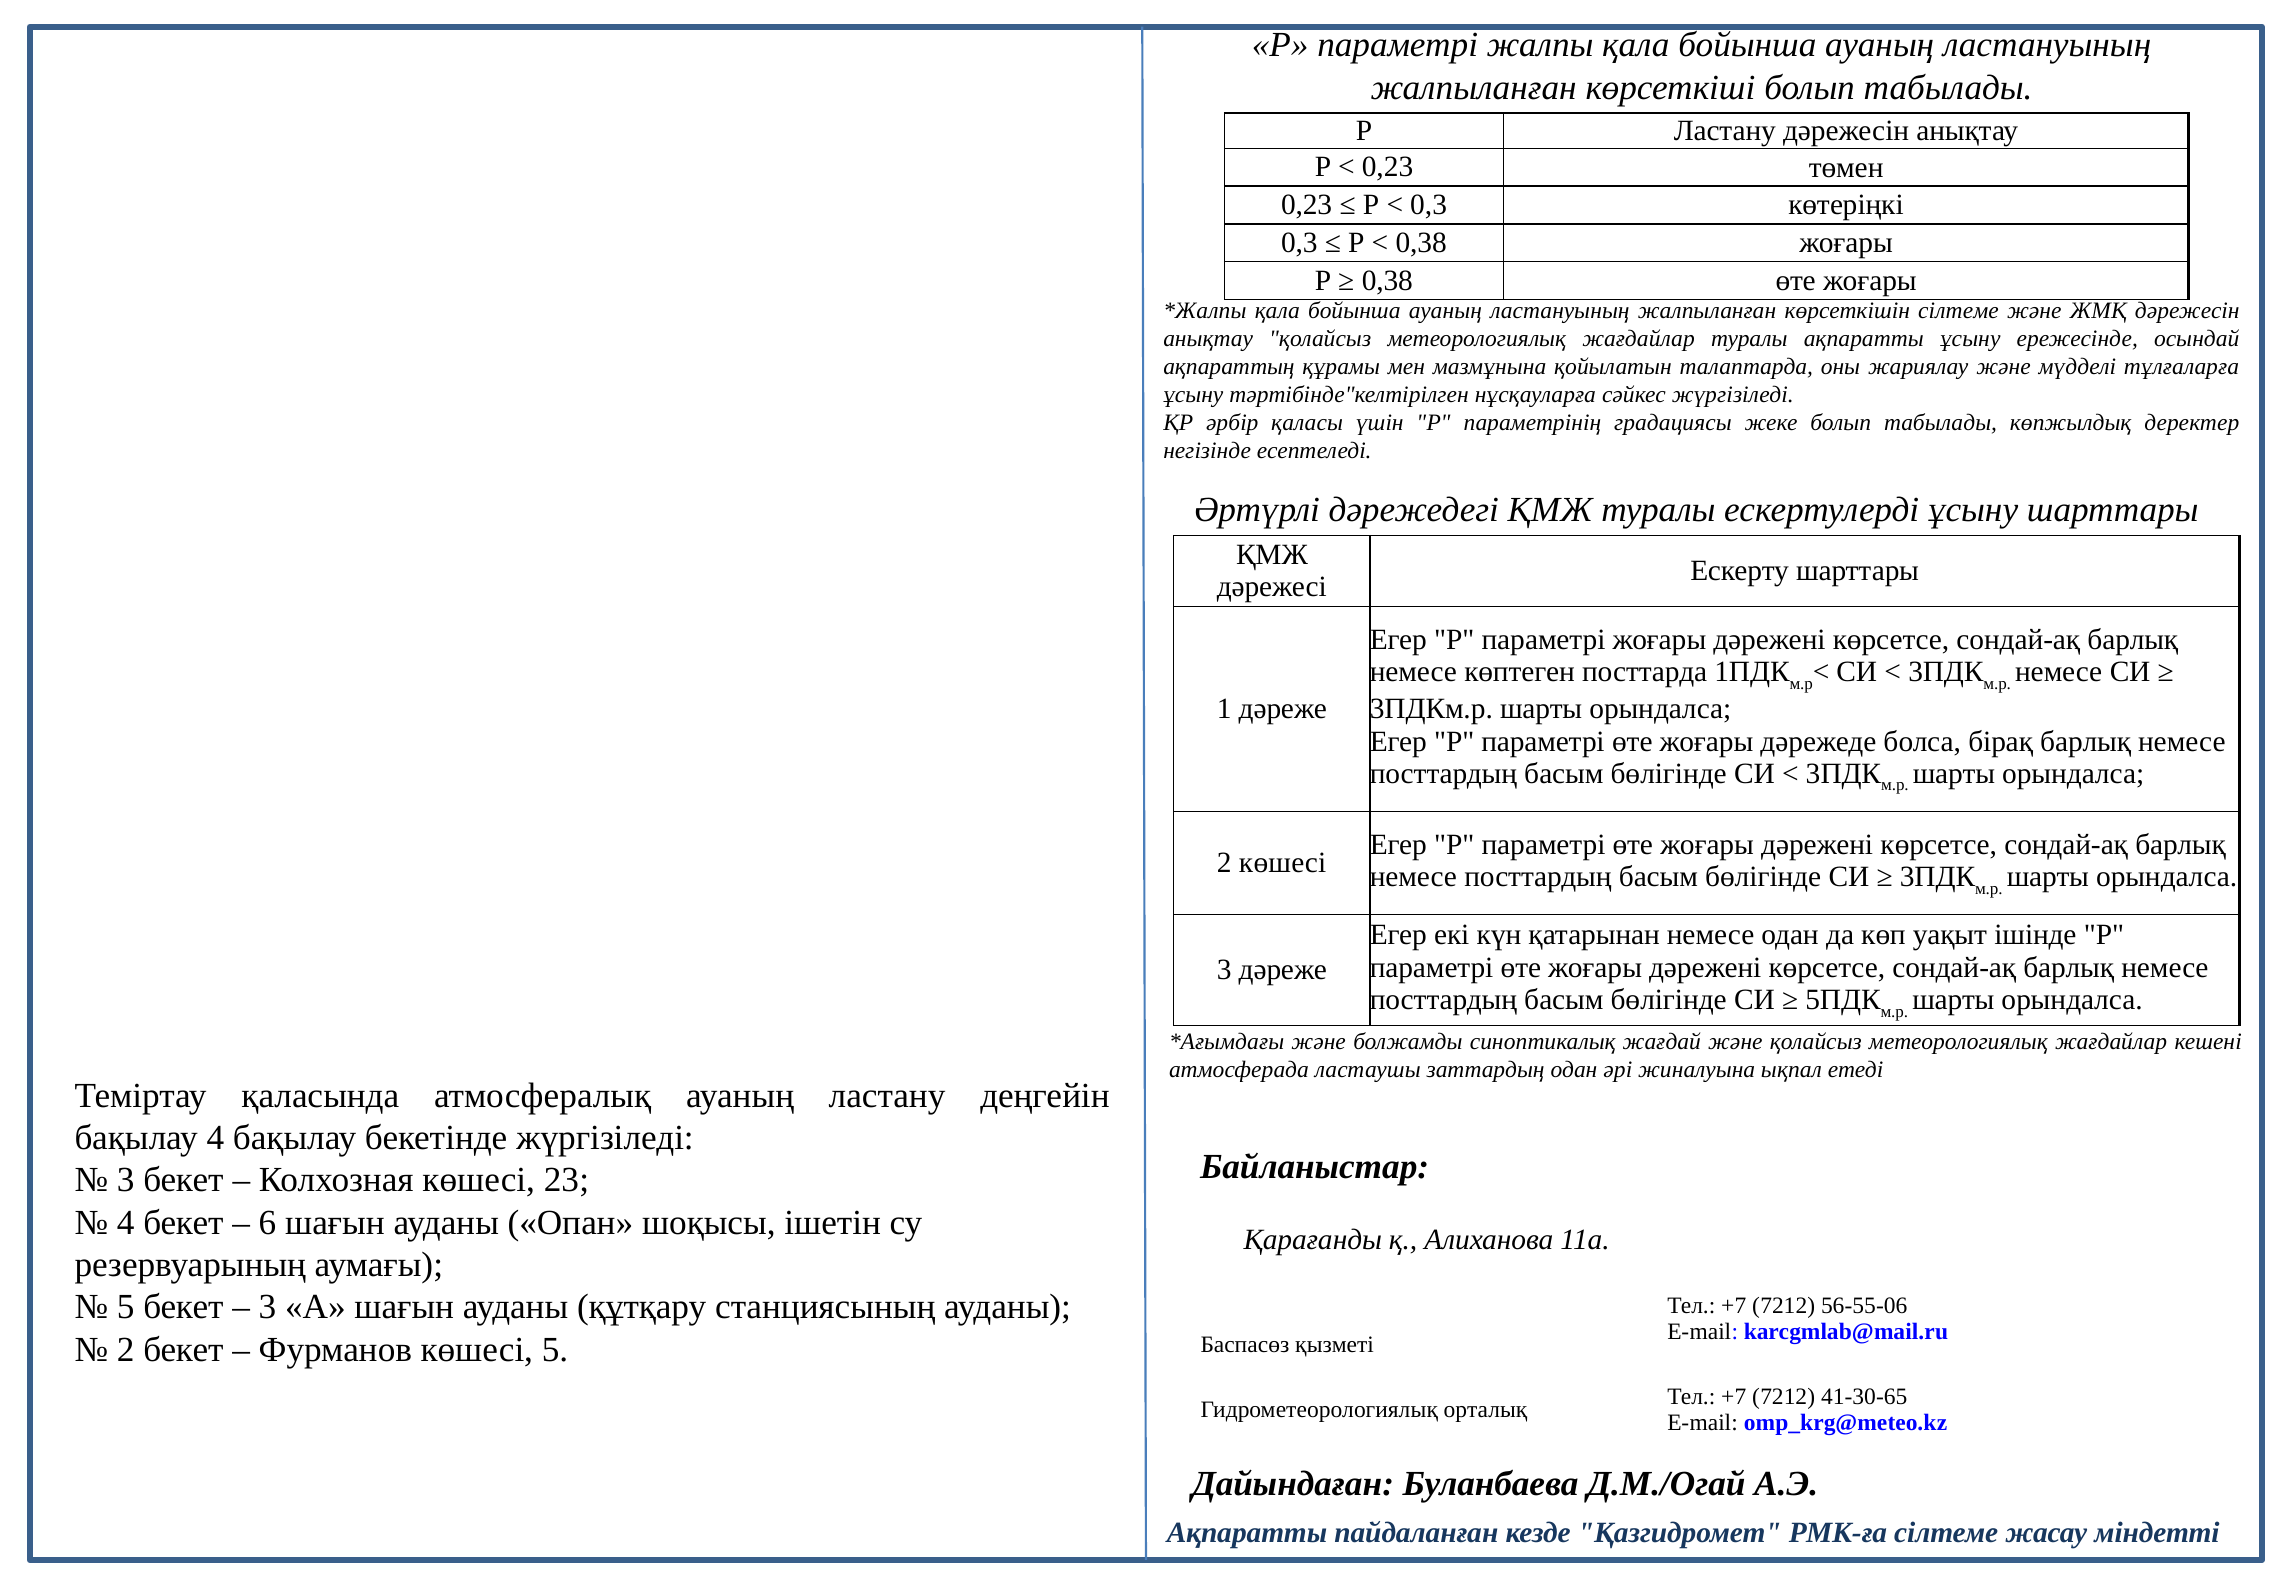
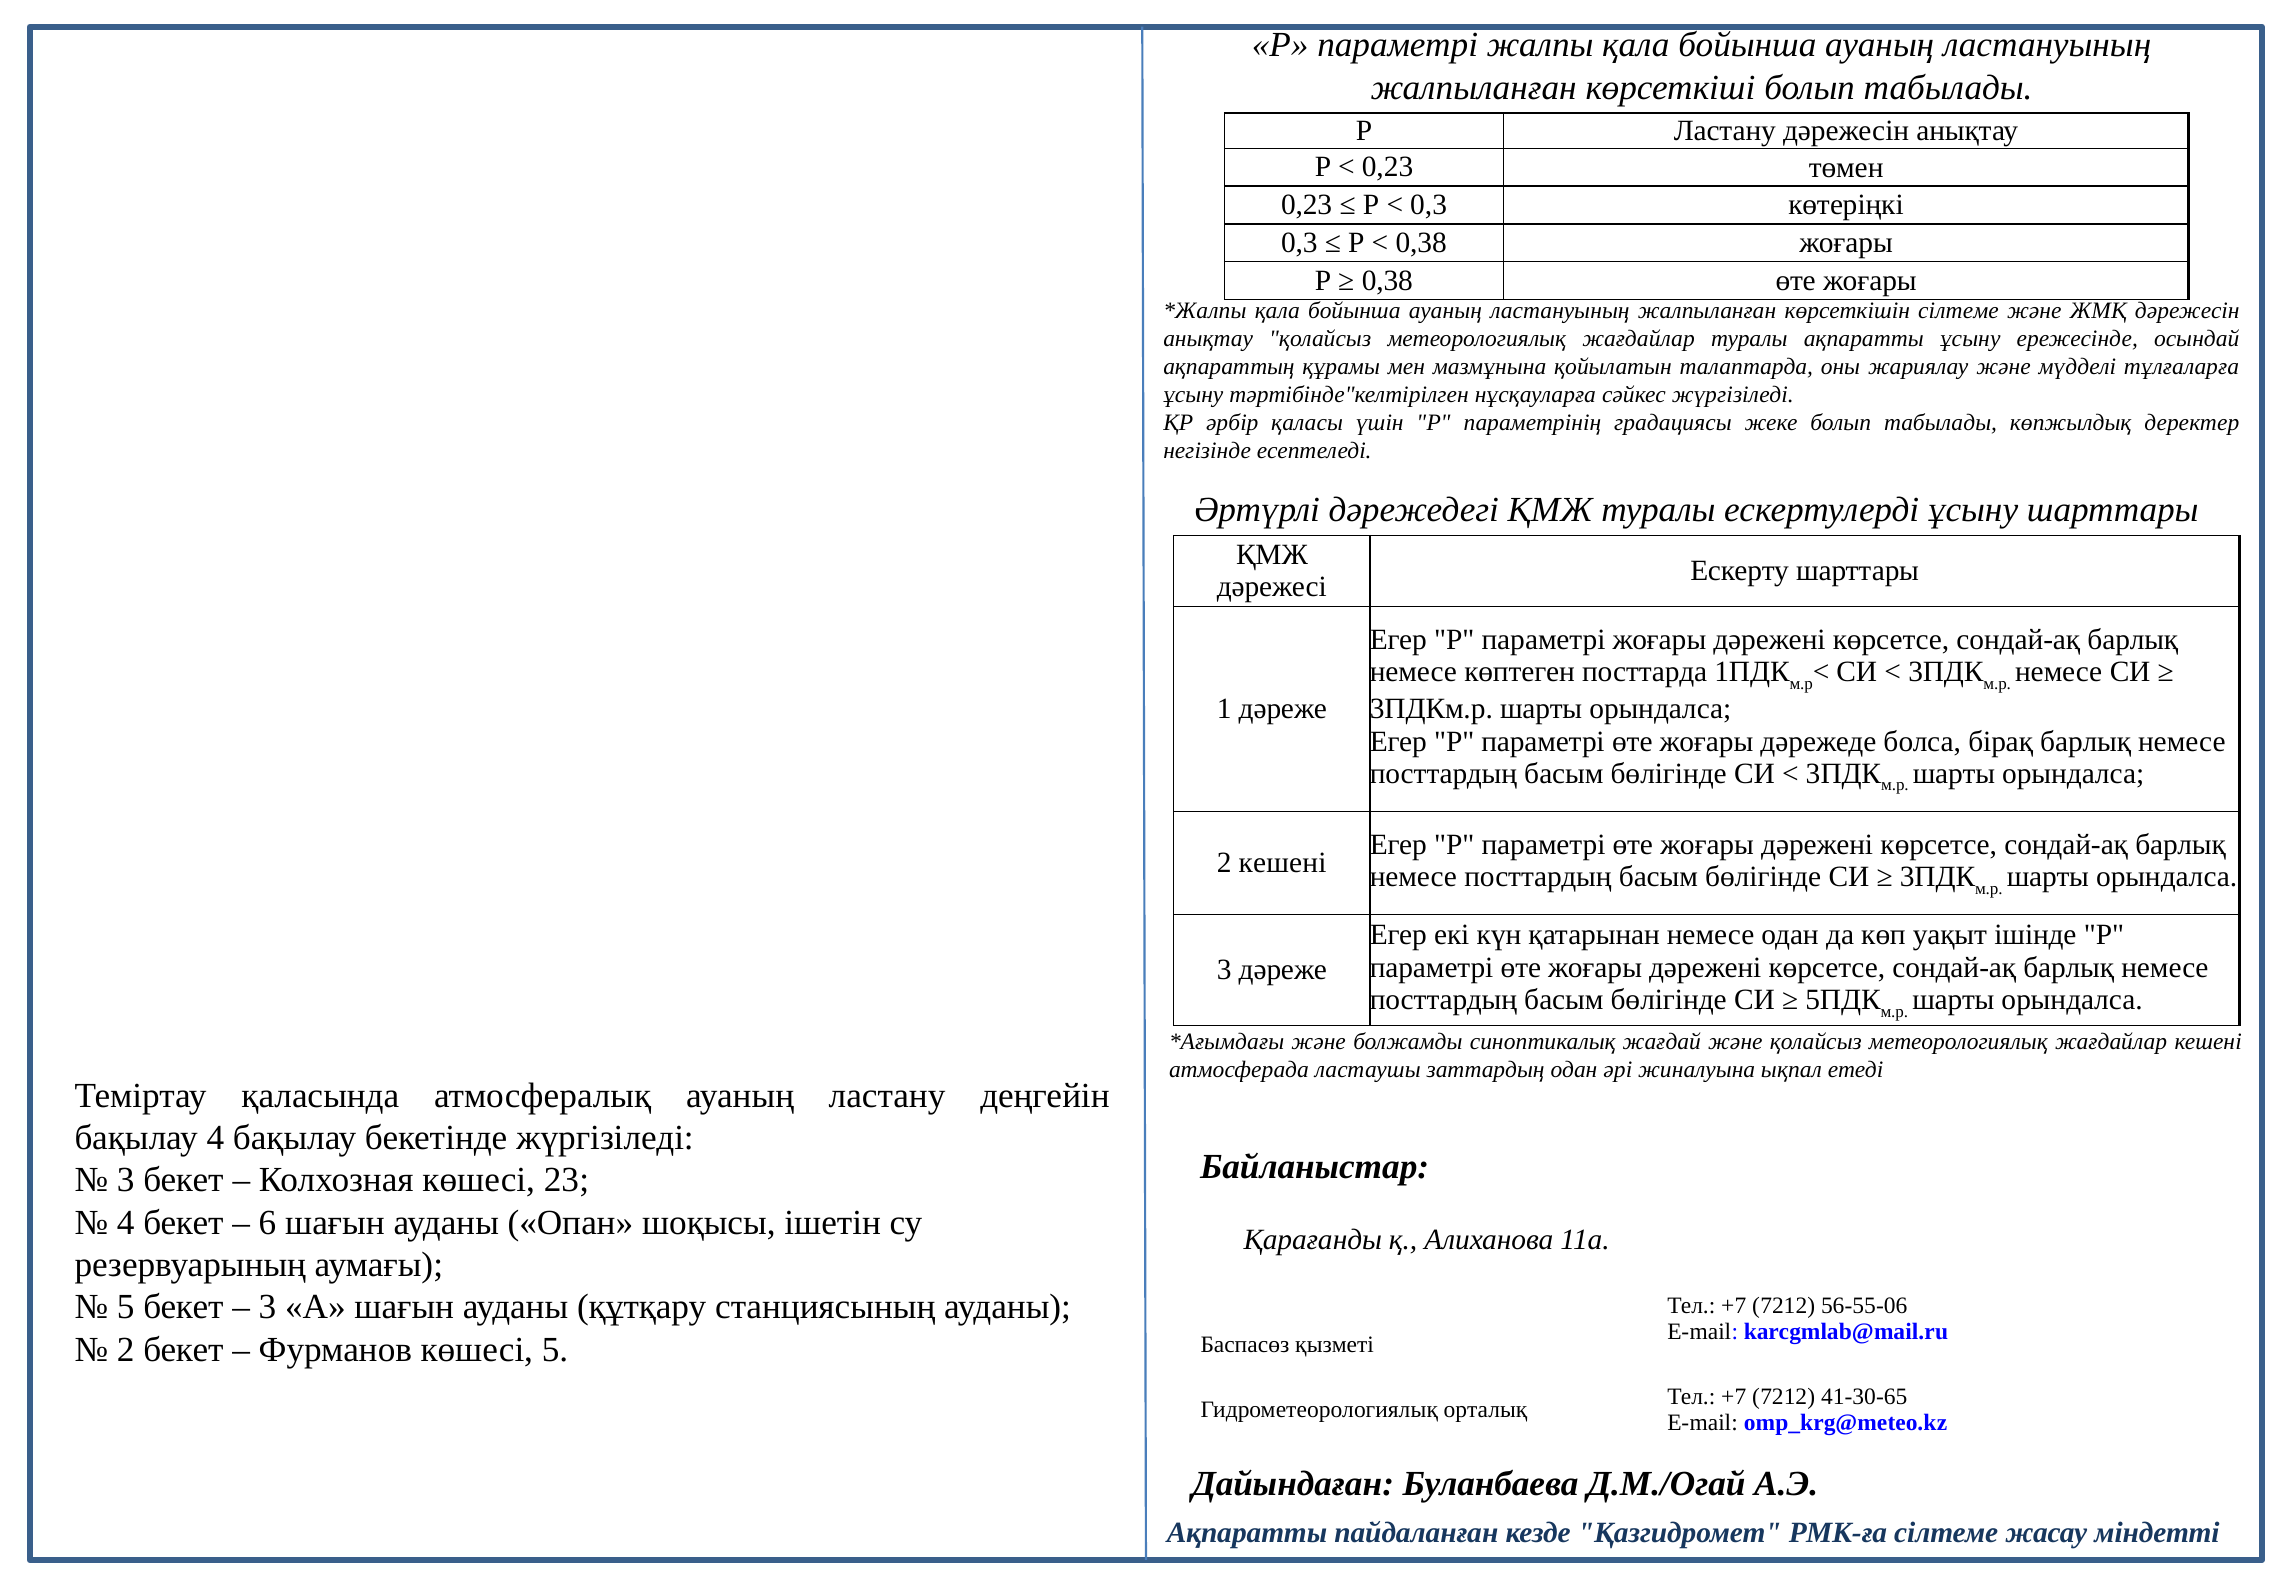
2 көшесі: көшесі -> кешені (1283, 863)
